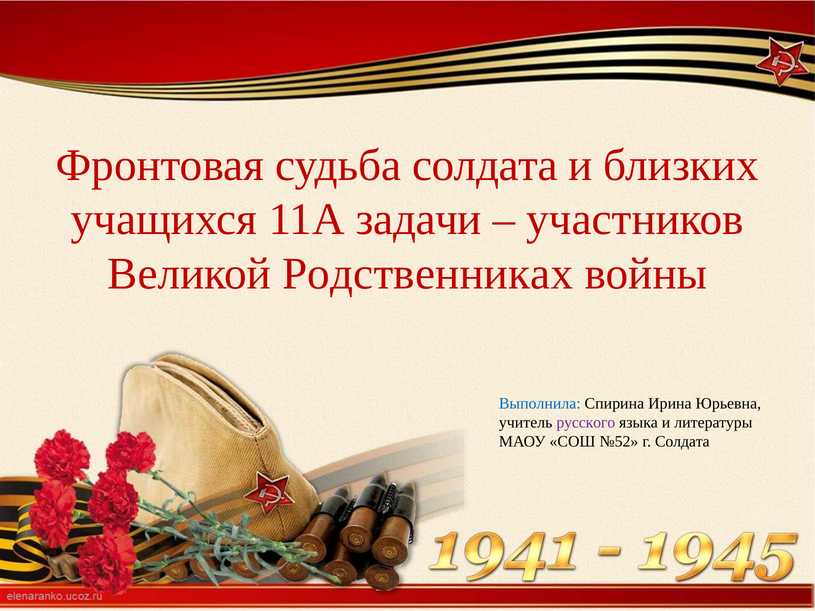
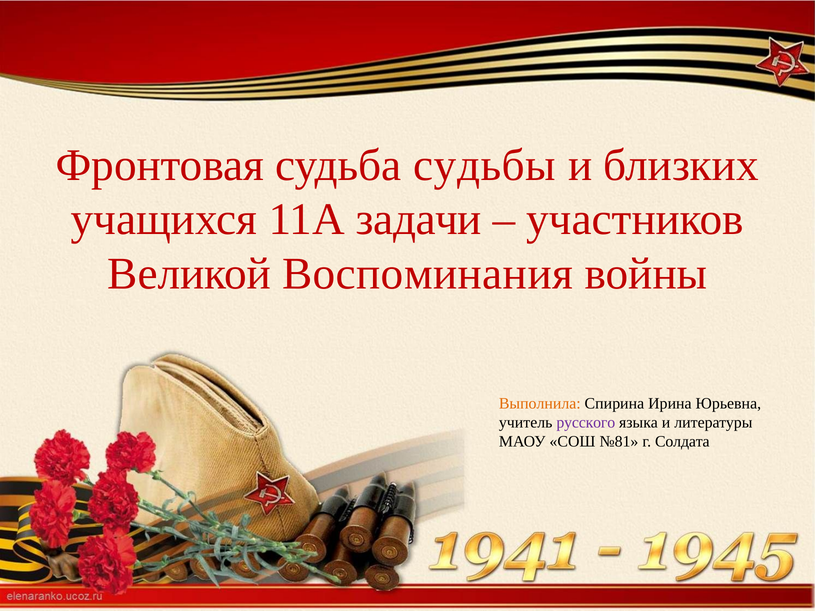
судьба солдата: солдата -> судьбы (484, 165)
Родственниках: Родственниках -> Воспоминания (428, 274)
Выполнила colour: blue -> orange (540, 404)
№52: №52 -> №81 (619, 442)
